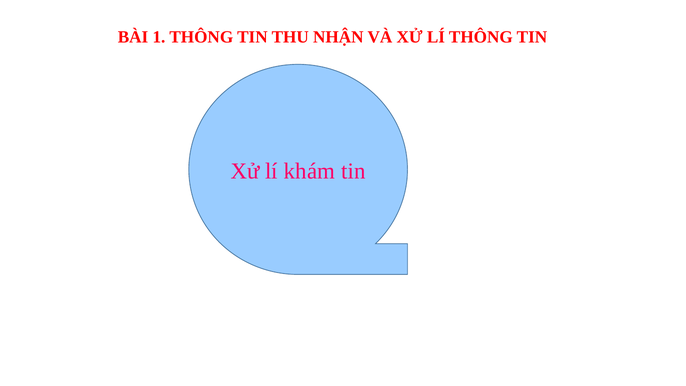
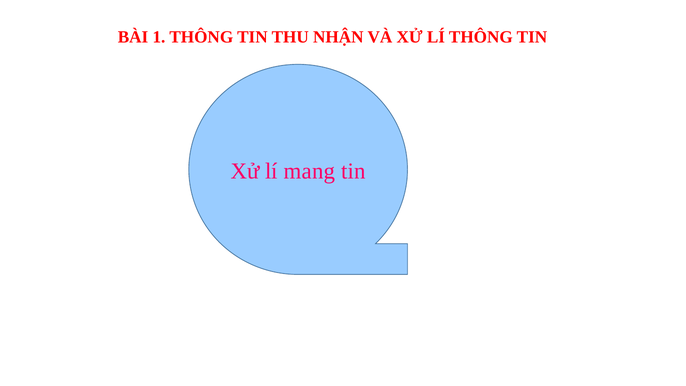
khám: khám -> mang (309, 171)
